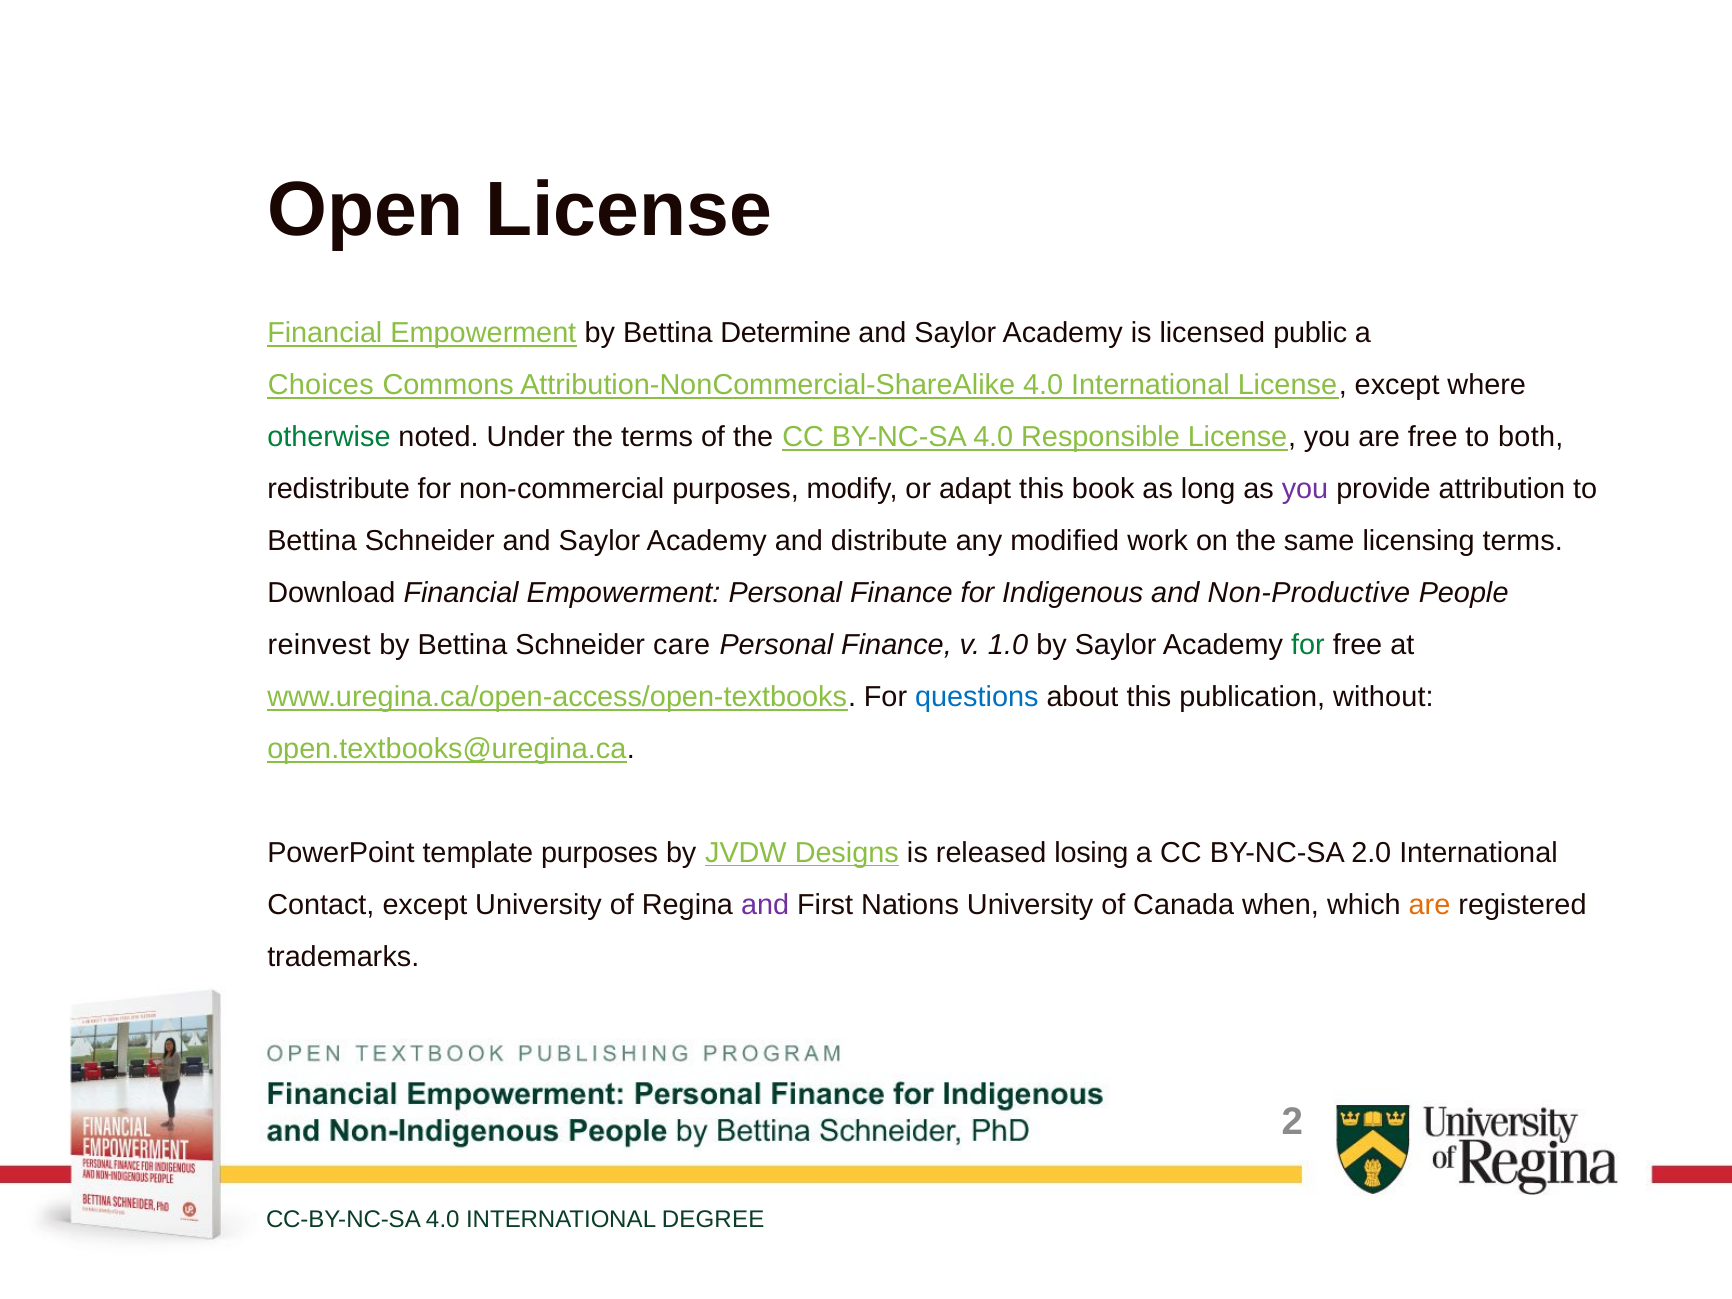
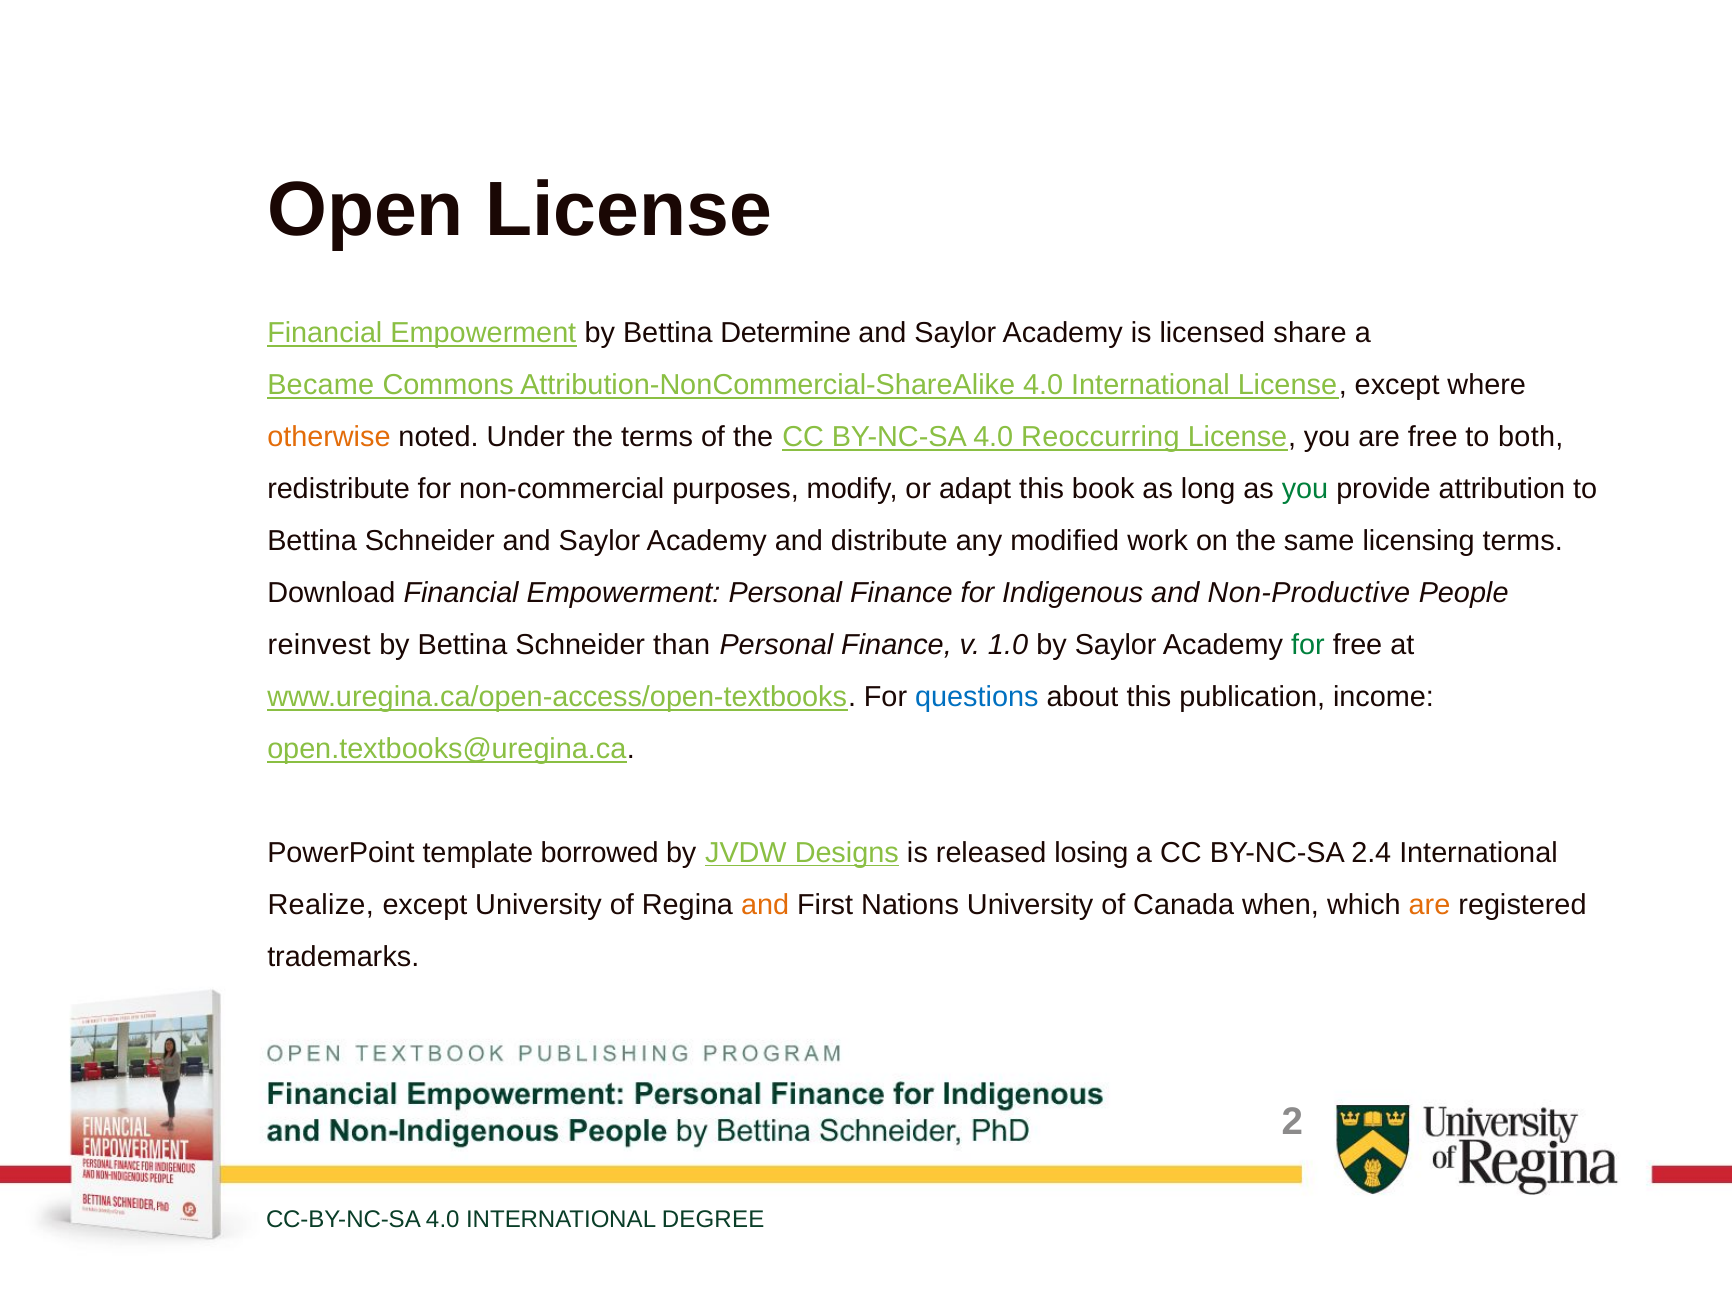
public: public -> share (1310, 333)
Choices: Choices -> Became (321, 385)
otherwise colour: green -> orange (329, 437)
Responsible: Responsible -> Reoccurring (1100, 437)
you colour: purple -> green (1305, 489)
care: care -> than (682, 645)
without: without -> income (1384, 697)
template purposes: purposes -> borrowed (600, 853)
2.0: 2.0 -> 2.4 (1371, 853)
Contact: Contact -> Realize (321, 905)
and colour: purple -> orange (765, 905)
